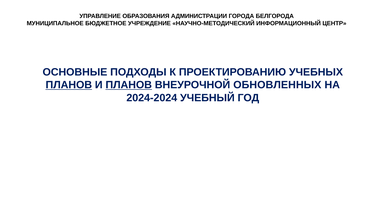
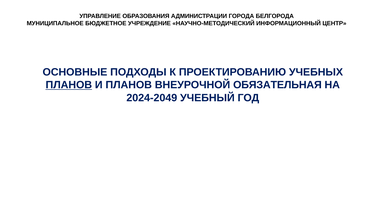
ПЛАНОВ underline: present -> none (129, 85)
ОБНОВЛЕННЫХ: ОБНОВЛЕННЫХ -> ОБЯЗАТЕЛЬНАЯ (277, 85)
2024-2024: 2024-2024 -> 2024-2049 (152, 98)
